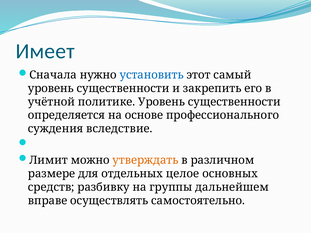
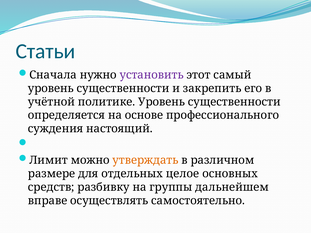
Имеет: Имеет -> Статьи (45, 51)
установить colour: blue -> purple (152, 75)
вследствие: вследствие -> настоящий (119, 129)
